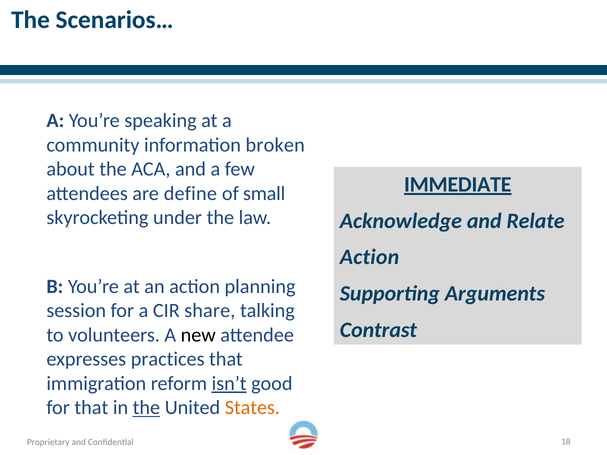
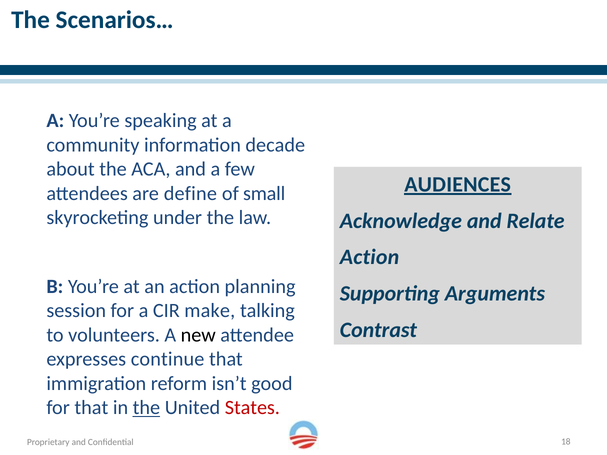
broken: broken -> decade (275, 145)
IMMEDIATE: IMMEDIATE -> AUDIENCES (458, 185)
share: share -> make (210, 311)
practices: practices -> continue (168, 359)
isn’t underline: present -> none (229, 384)
States colour: orange -> red (252, 408)
